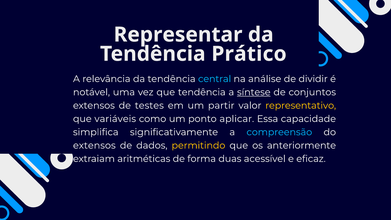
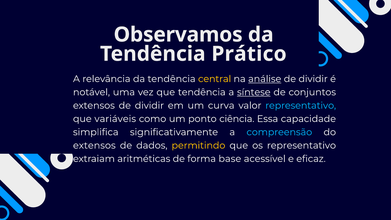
Representar: Representar -> Observamos (178, 35)
central colour: light blue -> yellow (215, 79)
análise underline: none -> present (265, 79)
extensos de testes: testes -> dividir (149, 105)
partir: partir -> curva (221, 105)
representativo colour: yellow -> light blue (301, 105)
aplicar: aplicar -> ciência (237, 119)
os anteriormente: anteriormente -> representativo (301, 145)
duas: duas -> base (230, 159)
